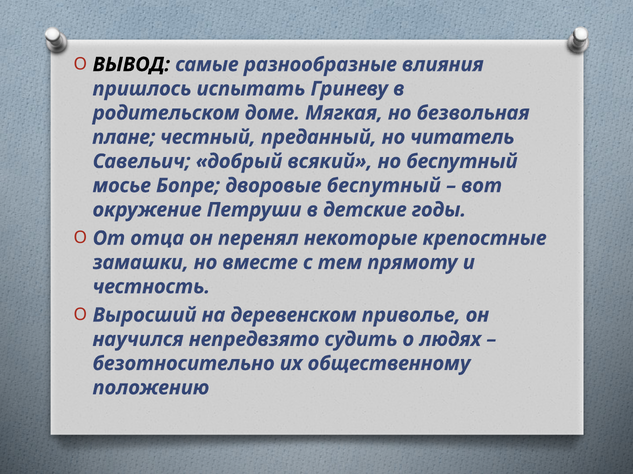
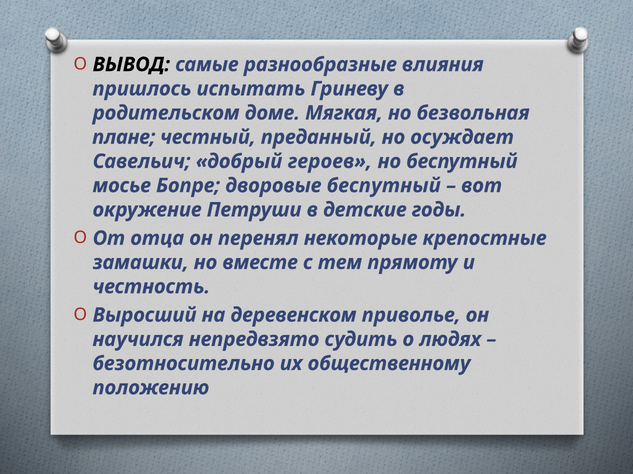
читатель: читатель -> осуждает (462, 137)
всякий: всякий -> героев (330, 162)
